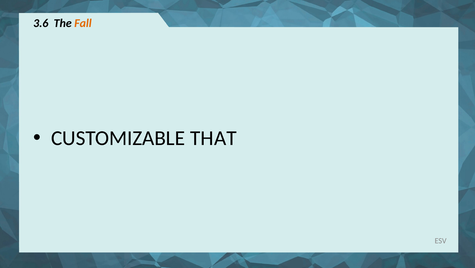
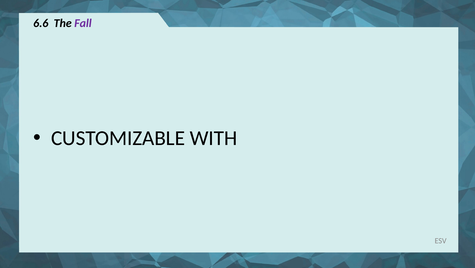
3.6: 3.6 -> 6.6 (41, 23)
Fall colour: orange -> purple (83, 23)
THAT: THAT -> WITH (214, 138)
